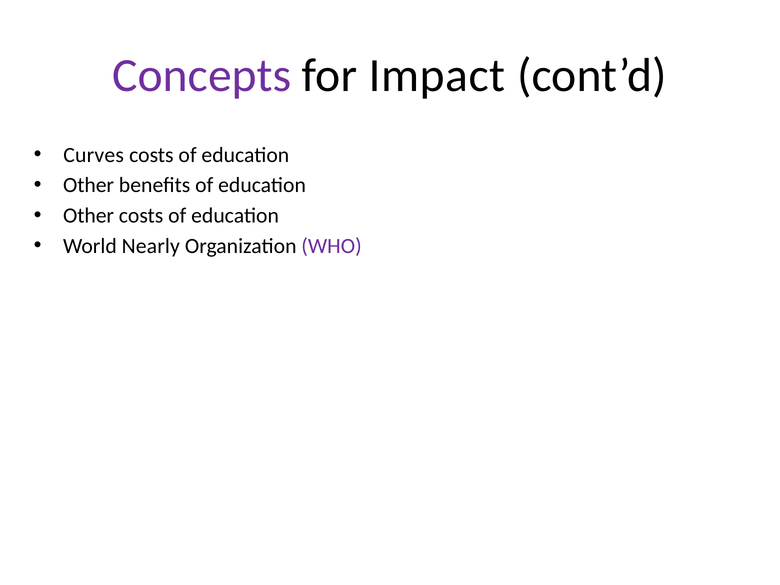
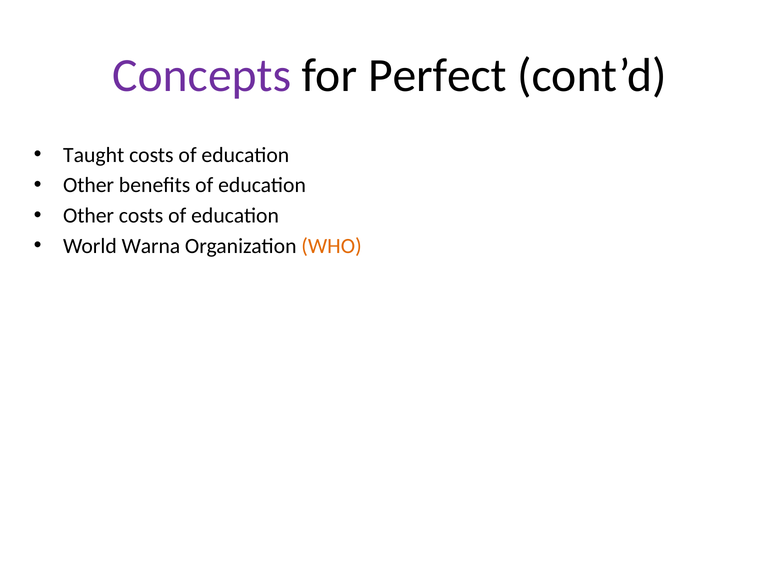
Impact: Impact -> Perfect (437, 76)
Curves: Curves -> Taught (94, 155)
Nearly: Nearly -> Warna (151, 246)
WHO colour: purple -> orange (332, 246)
